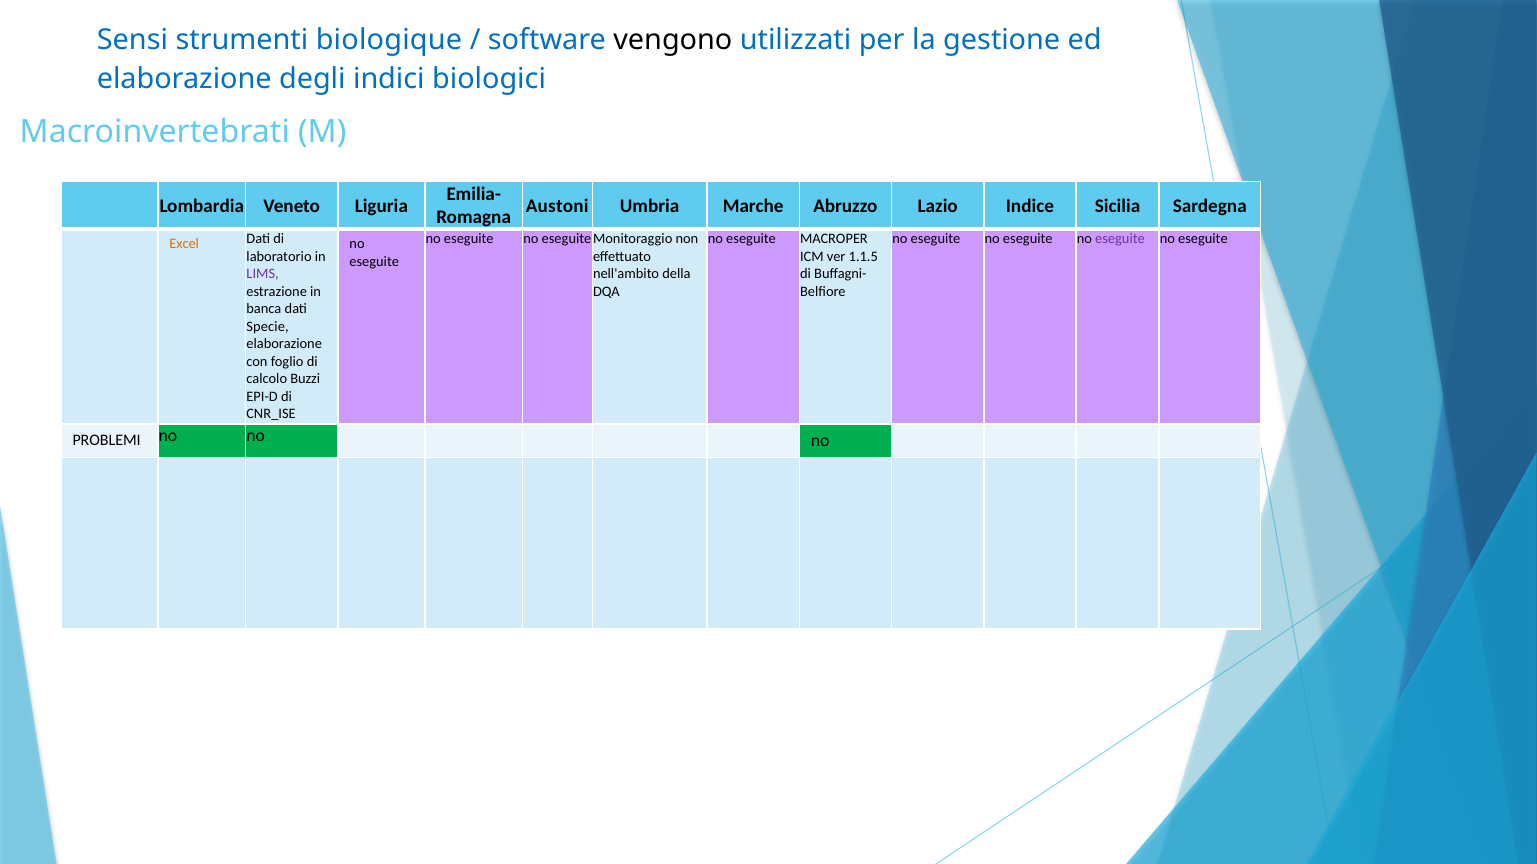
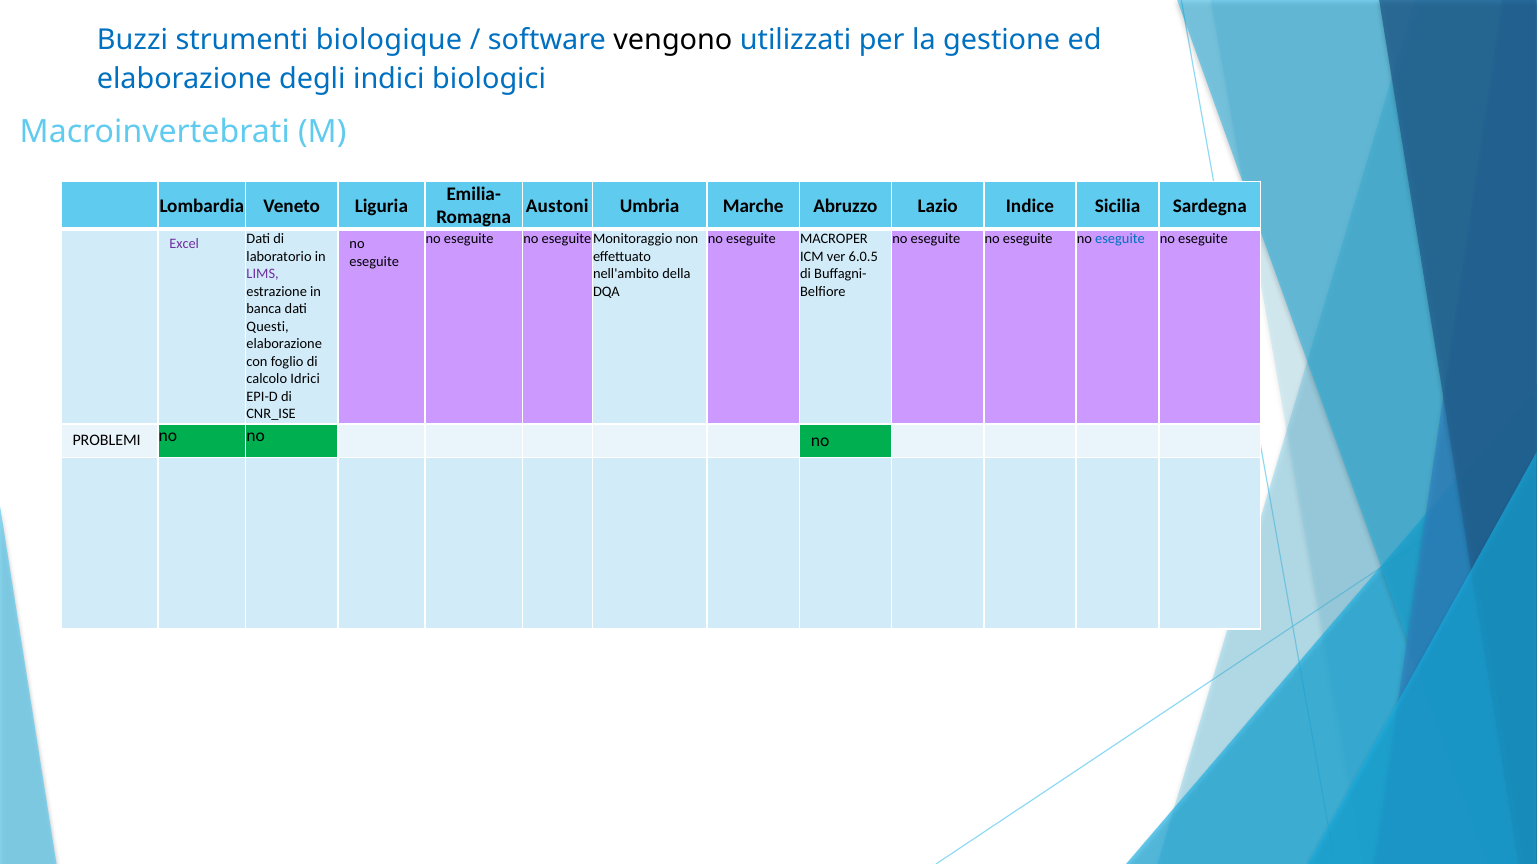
Sensi: Sensi -> Buzzi (132, 40)
eseguite colour: purple -> blue (1120, 239)
Excel colour: orange -> purple (184, 244)
1.1.5: 1.1.5 -> 6.0.5 (863, 257)
Specie: Specie -> Questi (268, 327)
Buzzi: Buzzi -> Idrici (305, 379)
